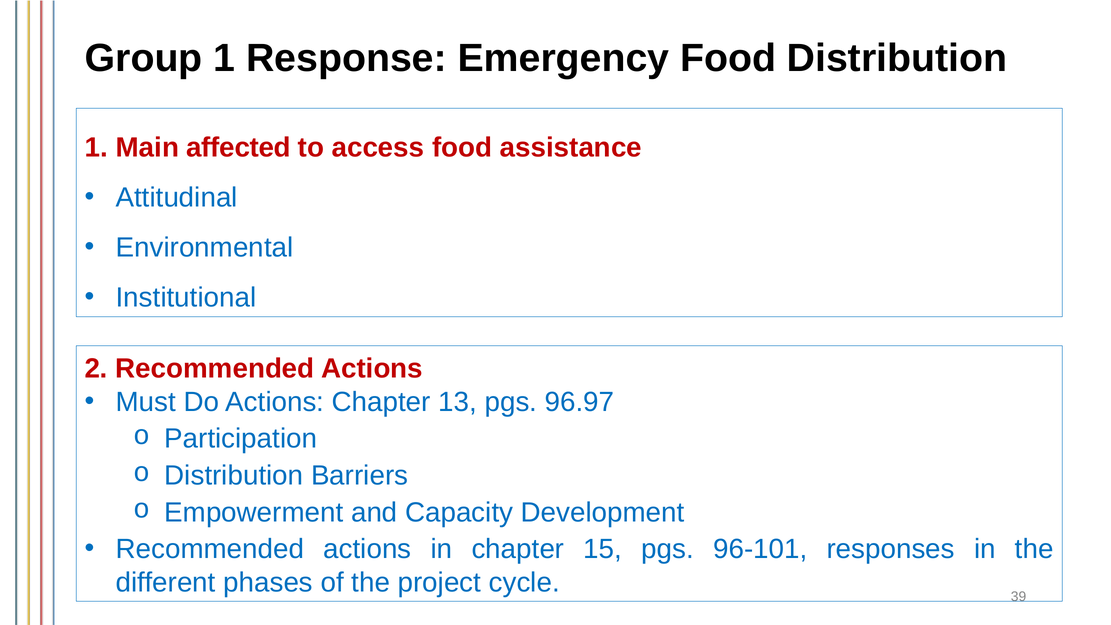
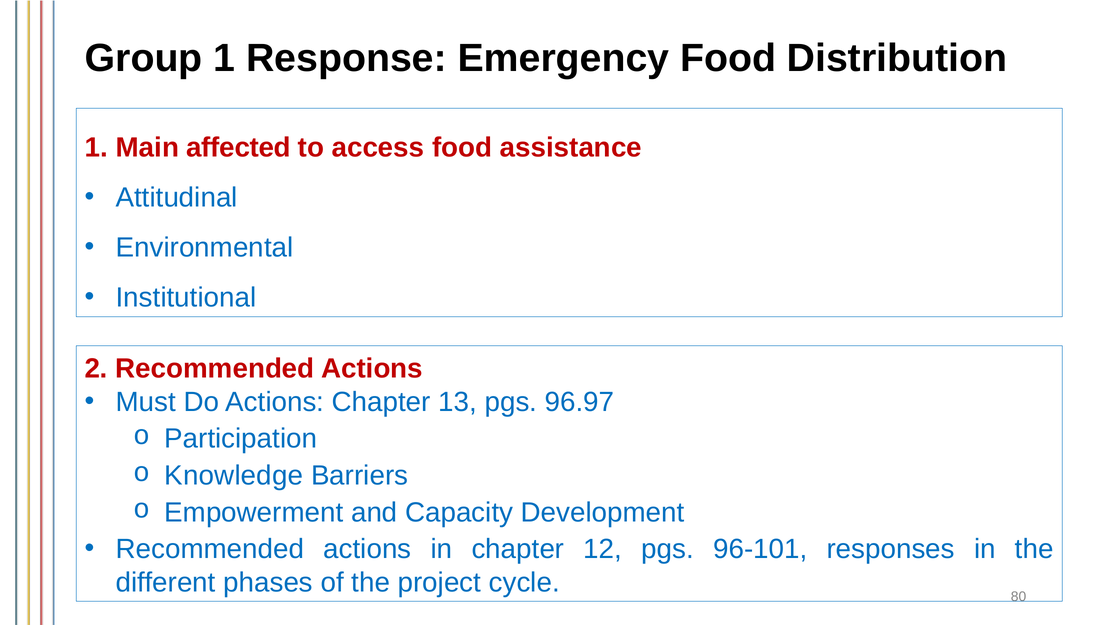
Distribution: Distribution -> Knowledge (234, 476)
15: 15 -> 12 (603, 549)
39: 39 -> 80 (1019, 597)
